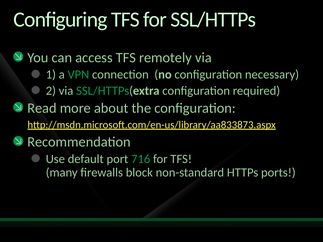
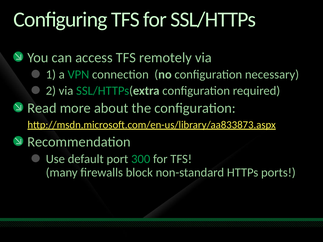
716: 716 -> 300 (141, 159)
